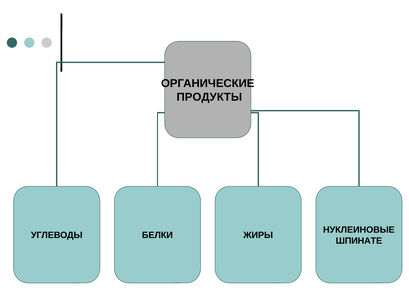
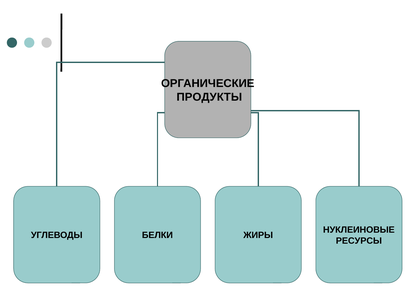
ШПИНАТЕ: ШПИНАТЕ -> РЕСУРСЫ (359, 241)
